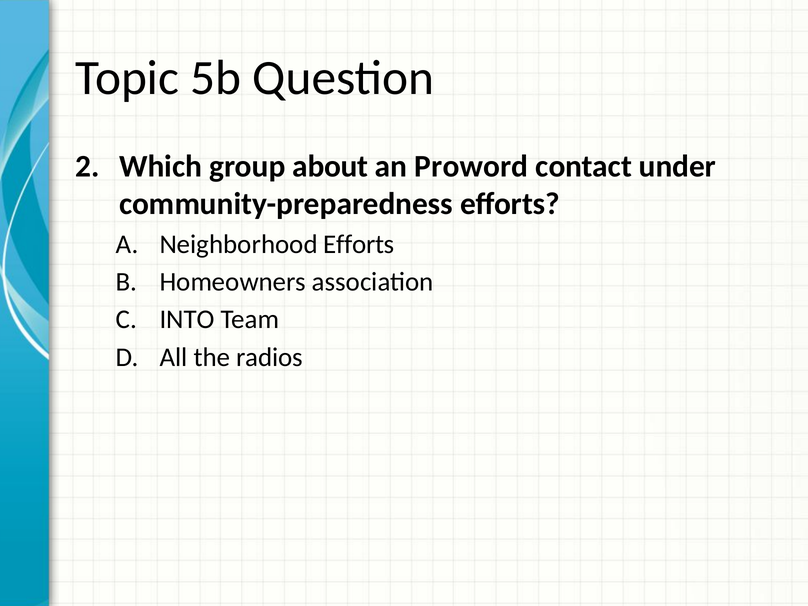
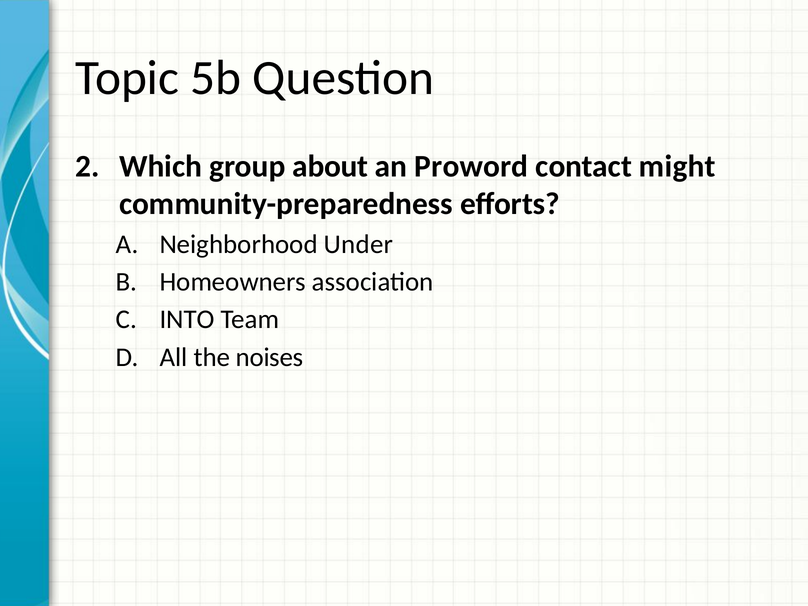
under: under -> might (677, 166)
Neighborhood Efforts: Efforts -> Under (359, 244)
radios: radios -> noises (270, 357)
